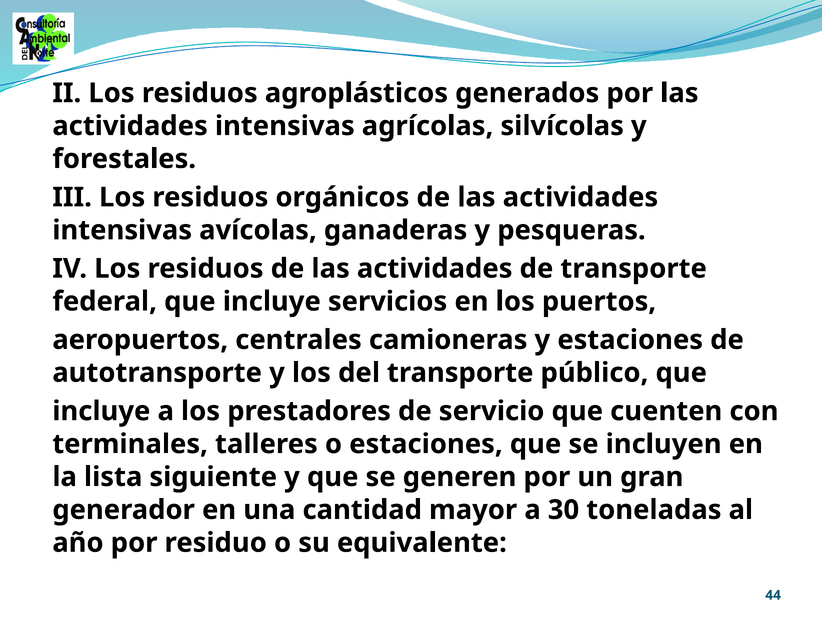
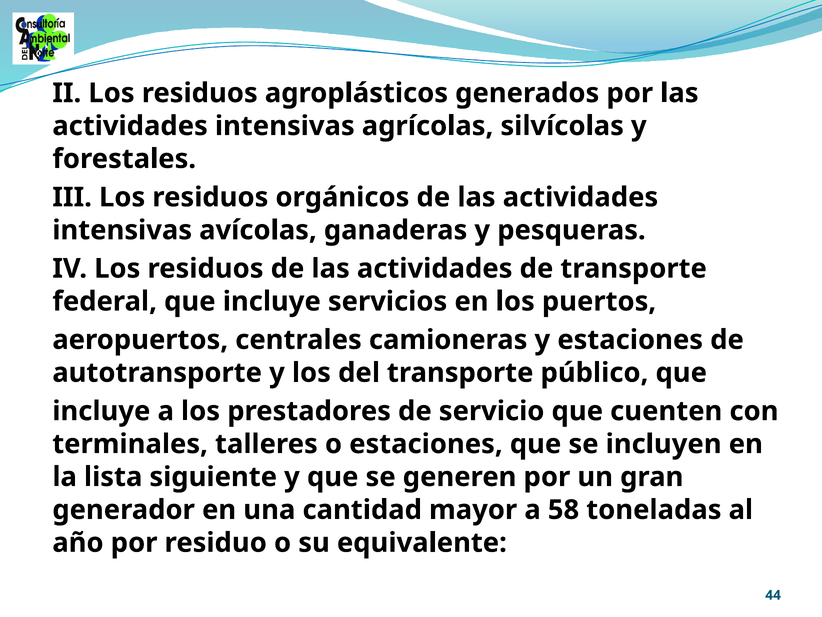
30: 30 -> 58 (563, 509)
